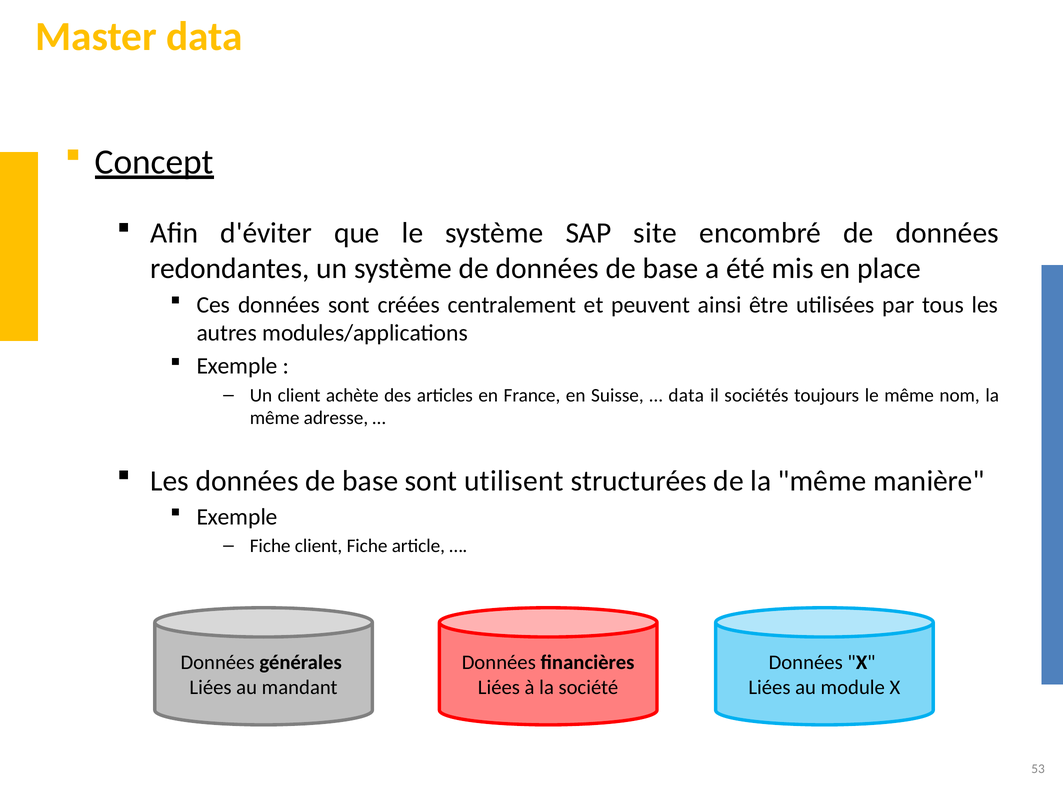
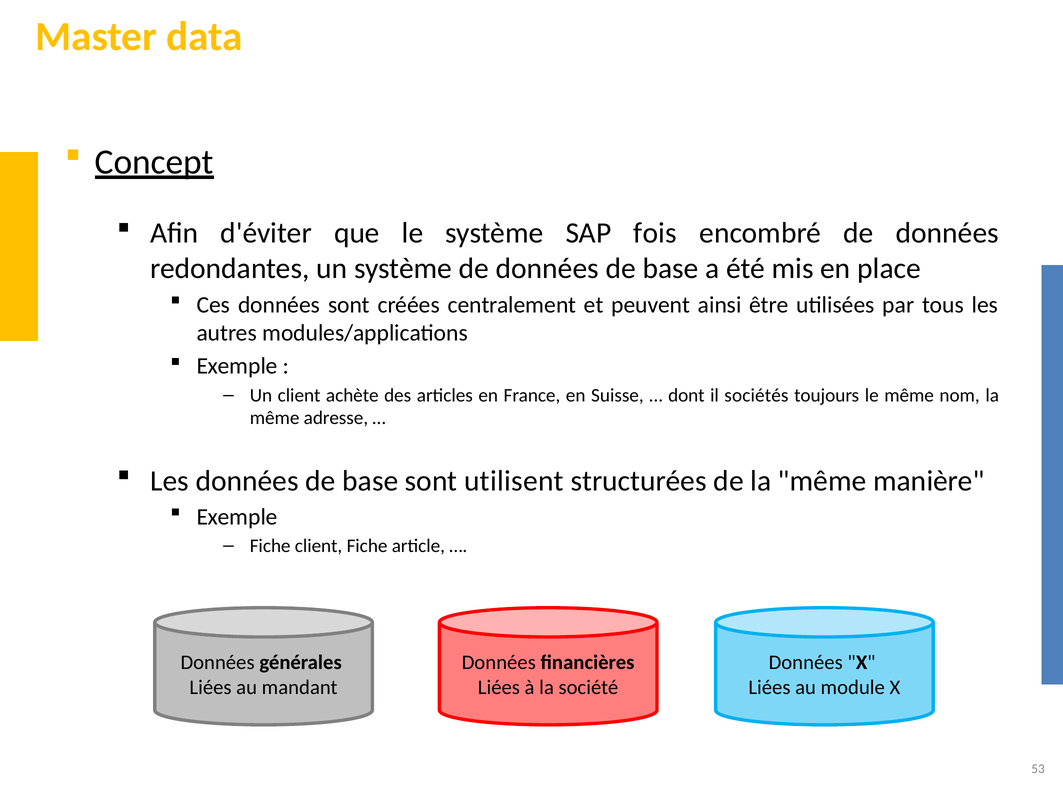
site: site -> fois (655, 233)
data: data -> dont (686, 395)
